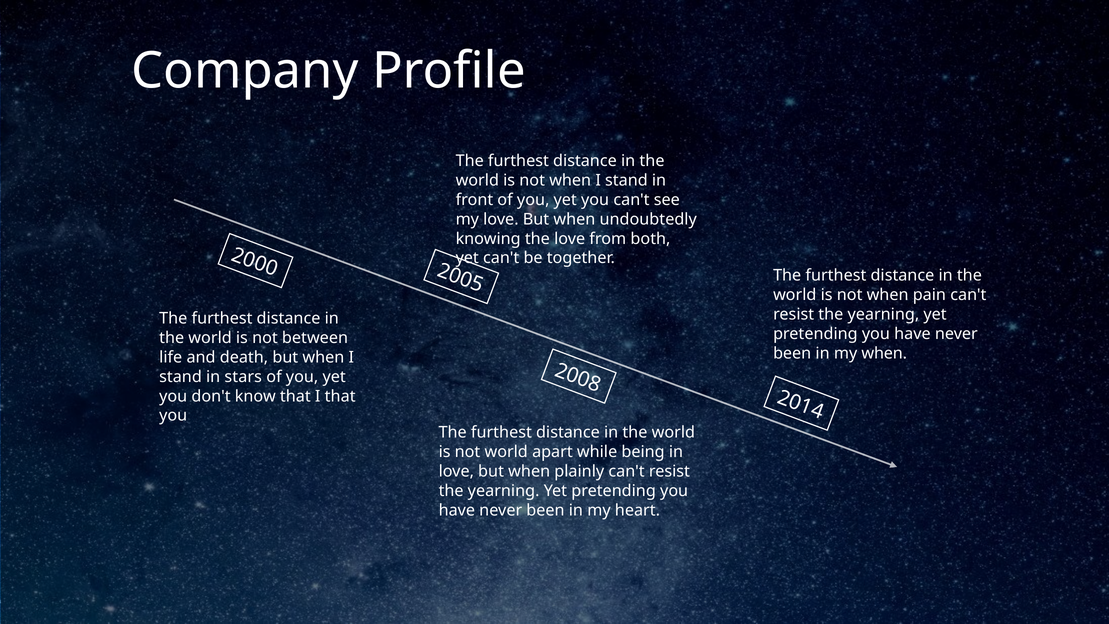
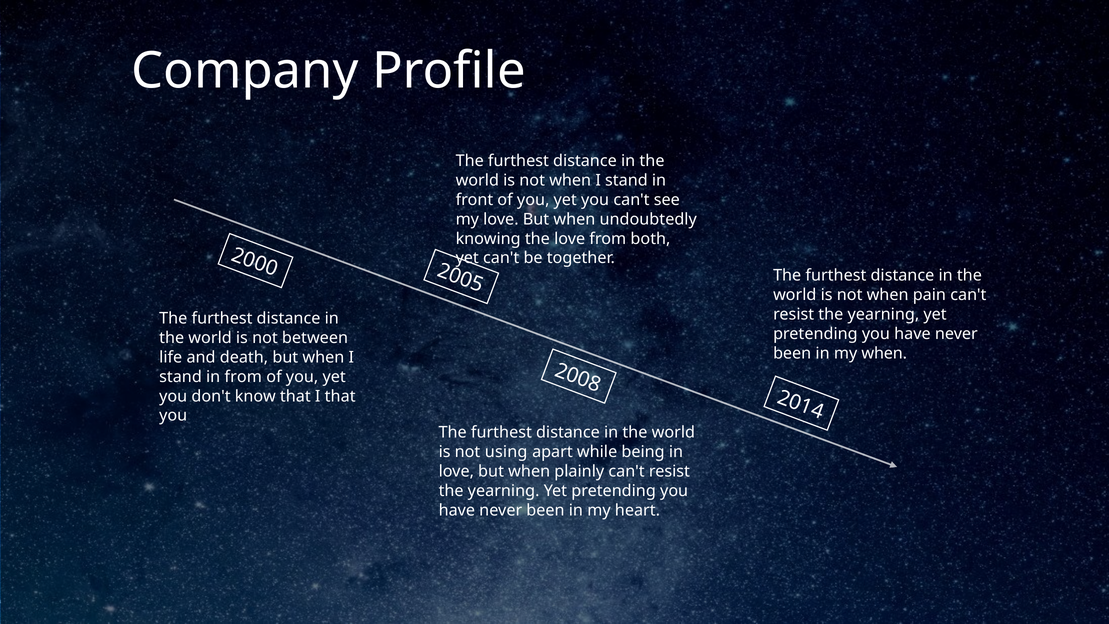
in stars: stars -> from (243, 377)
not world: world -> using (506, 452)
